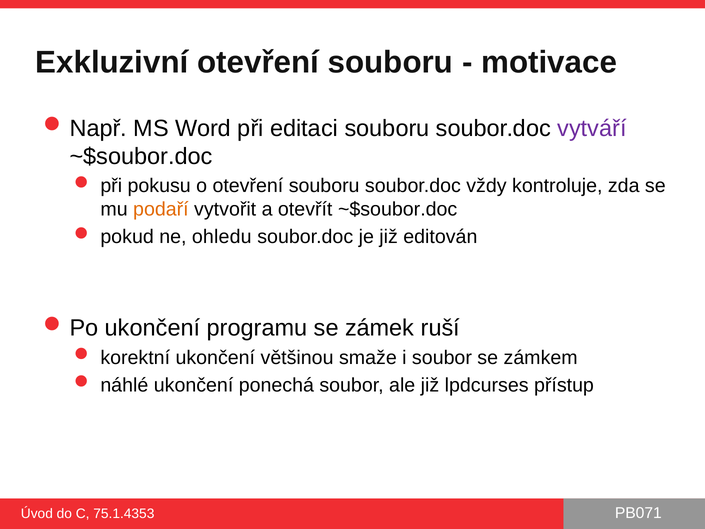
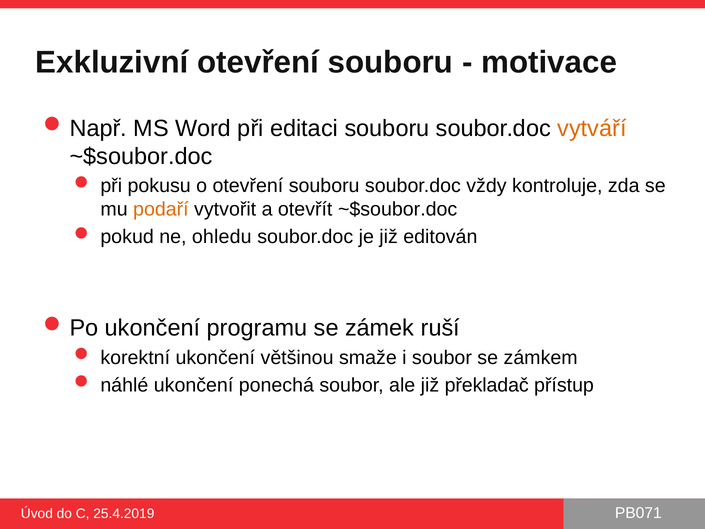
vytváří colour: purple -> orange (592, 128)
lpdcurses: lpdcurses -> překladač (487, 385)
75.1.4353: 75.1.4353 -> 25.4.2019 (124, 514)
